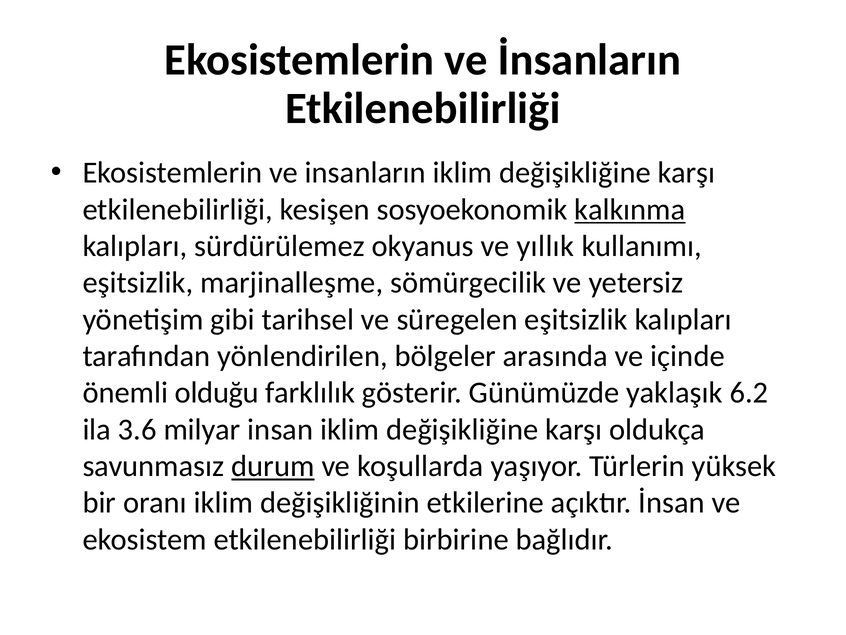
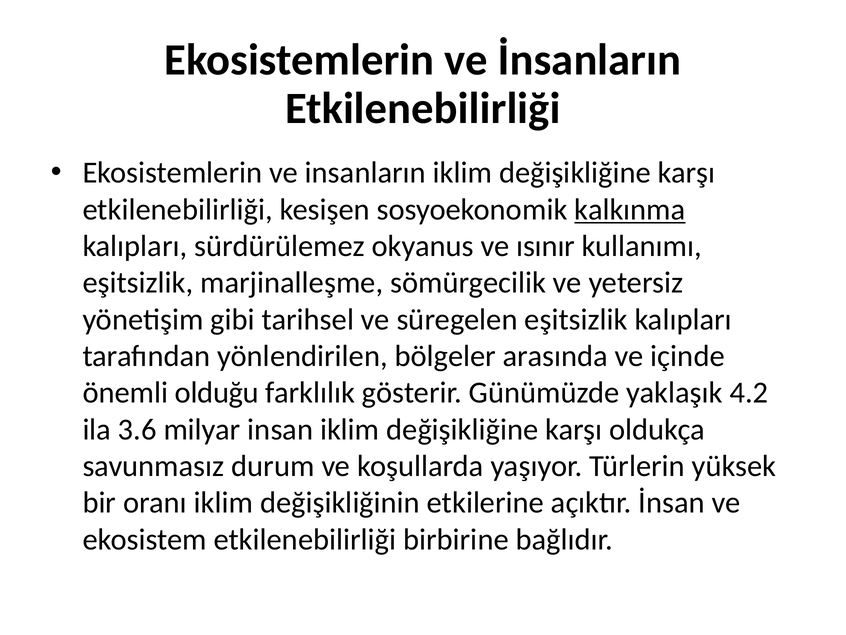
yıllık: yıllık -> ısınır (546, 246)
6.2: 6.2 -> 4.2 (749, 393)
durum underline: present -> none (273, 466)
